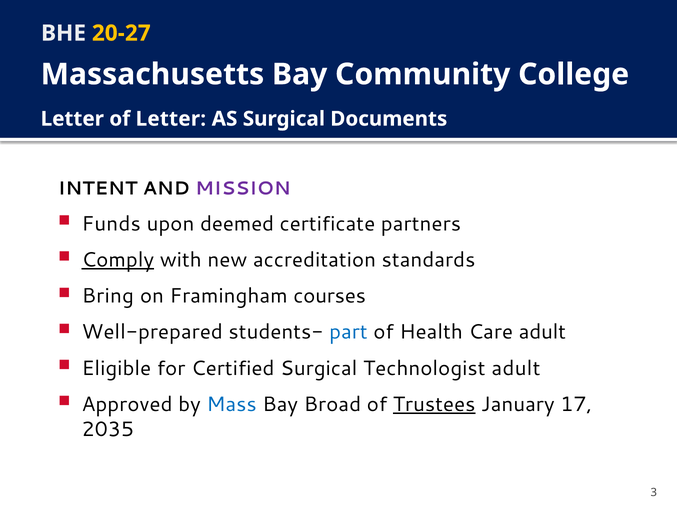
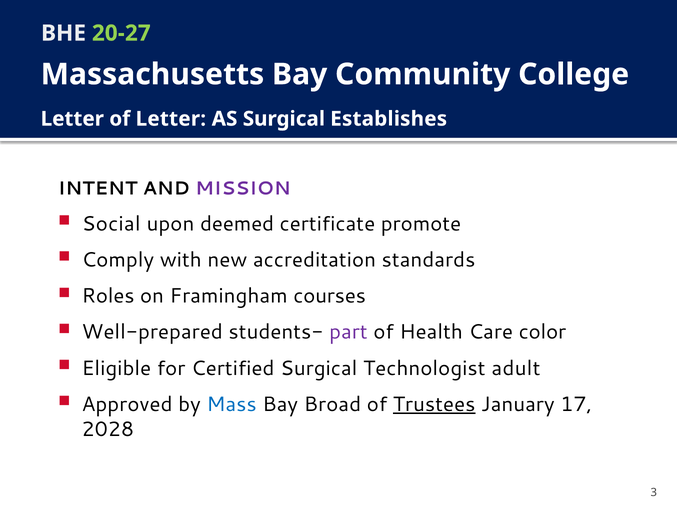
20-27 colour: yellow -> light green (121, 33)
Documents: Documents -> Establishes (389, 119)
Funds: Funds -> Social (111, 224)
partners: partners -> promote (421, 224)
Comply underline: present -> none (118, 260)
Bring: Bring -> Roles (108, 296)
part colour: blue -> purple (348, 332)
Care adult: adult -> color (542, 332)
2035: 2035 -> 2028 (108, 429)
